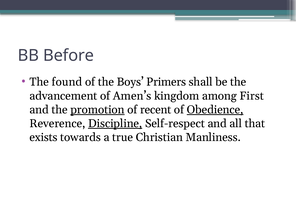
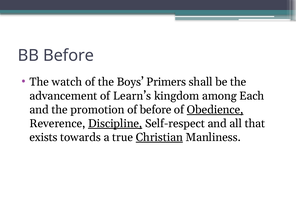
found: found -> watch (67, 82)
Amen’s: Amen’s -> Learn’s (132, 96)
First: First -> Each (252, 96)
promotion underline: present -> none (97, 110)
of recent: recent -> before (156, 110)
Christian underline: none -> present (159, 137)
